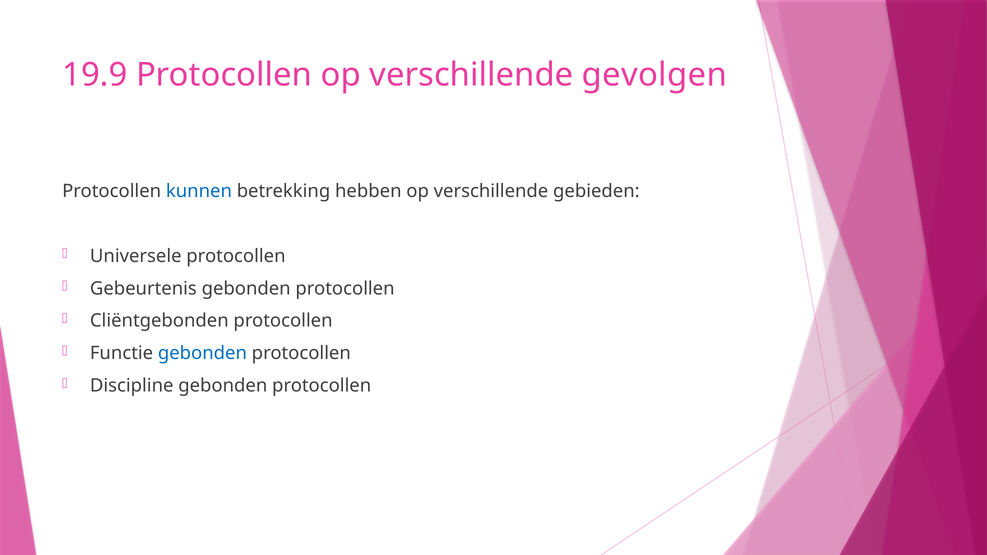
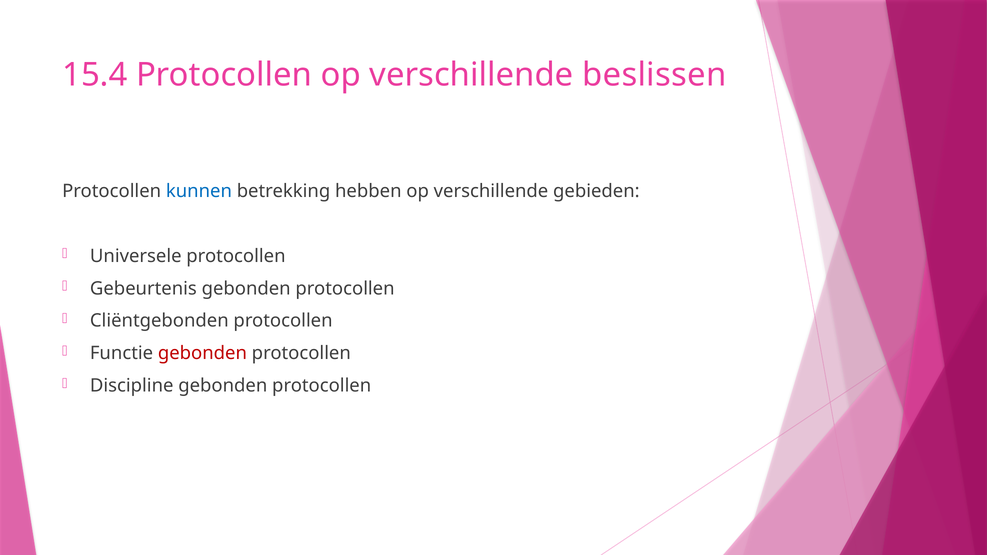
19.9: 19.9 -> 15.4 (95, 75)
gevolgen: gevolgen -> beslissen (654, 75)
gebonden colour: blue -> red (202, 353)
